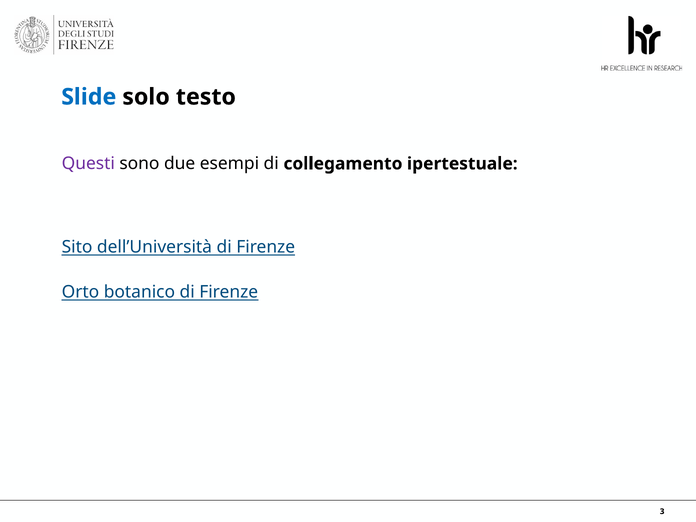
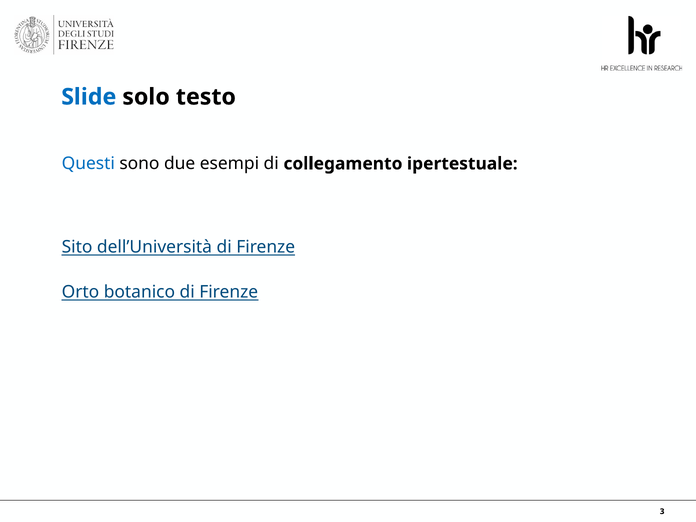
Questi colour: purple -> blue (88, 164)
